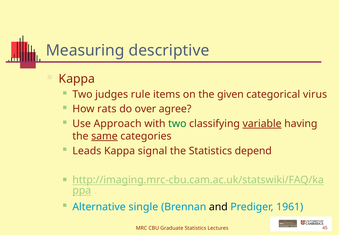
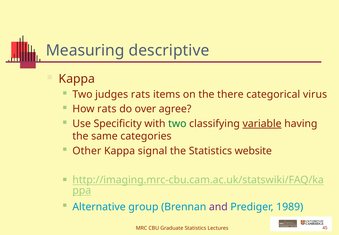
judges rule: rule -> rats (141, 94)
given: given -> there (230, 94)
Approach: Approach -> Specificity (118, 124)
same underline: present -> none (104, 136)
Leads: Leads -> Other (87, 151)
depend: depend -> website (253, 151)
single: single -> group (143, 207)
and colour: black -> purple (218, 207)
1961: 1961 -> 1989 (290, 207)
